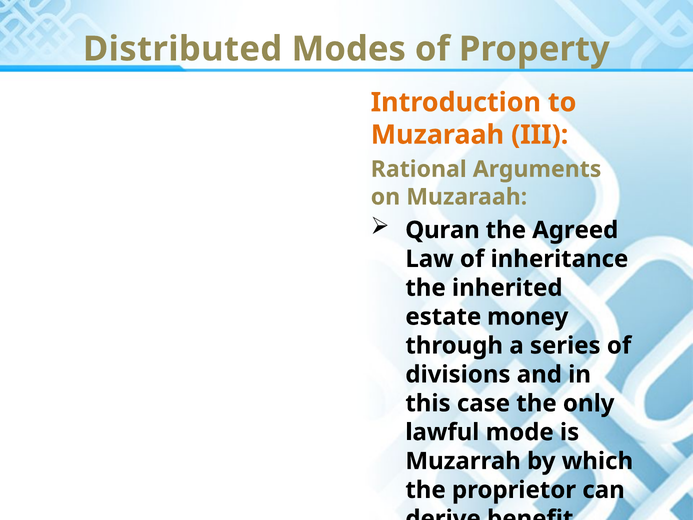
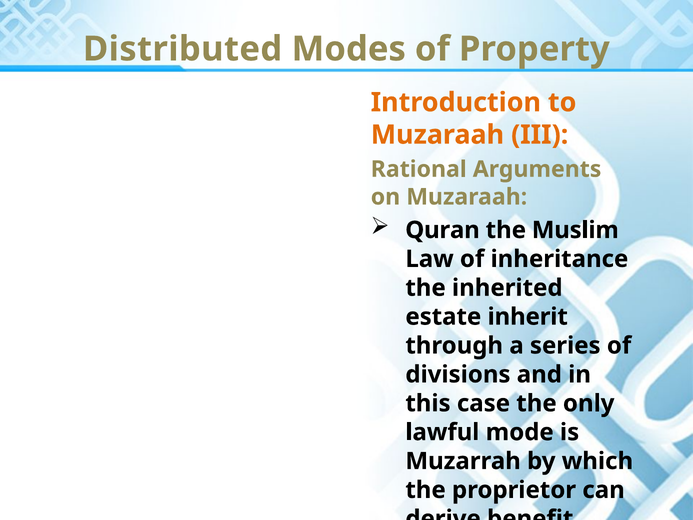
Agreed: Agreed -> Muslim (575, 230)
money: money -> inherit (528, 317)
